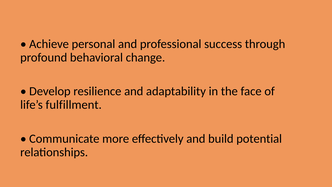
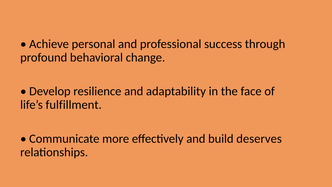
potential: potential -> deserves (259, 139)
